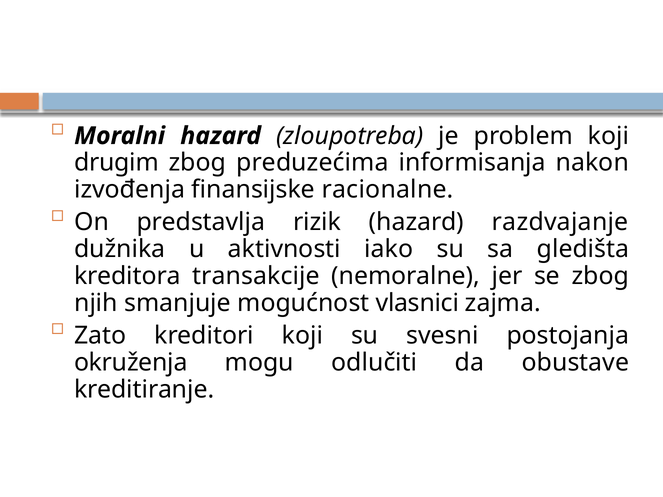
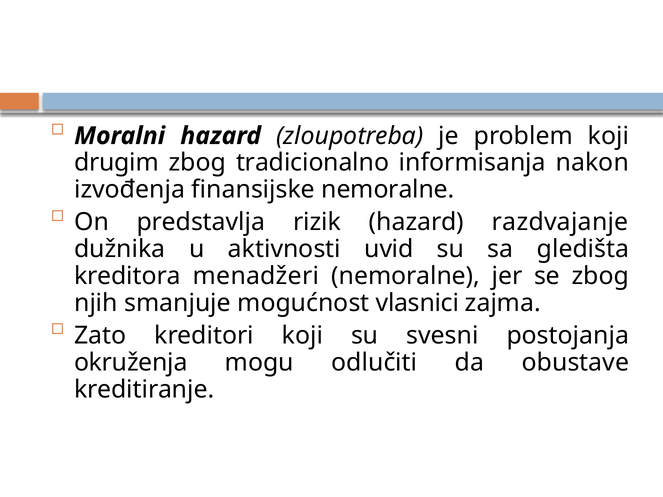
preduzećima: preduzećima -> tradicionalno (313, 163)
finansijske racionalne: racionalne -> nemoralne (388, 190)
iako: iako -> uvid (389, 249)
transakcije: transakcije -> menadžeri (256, 276)
